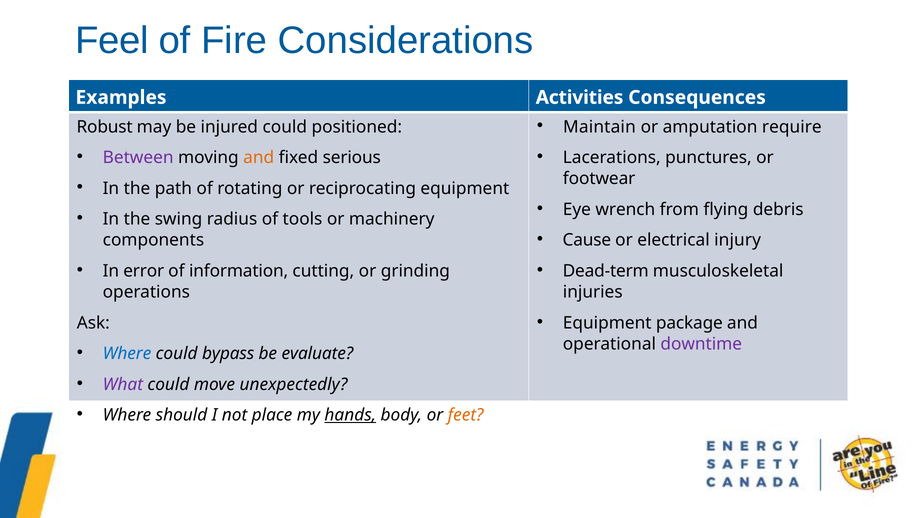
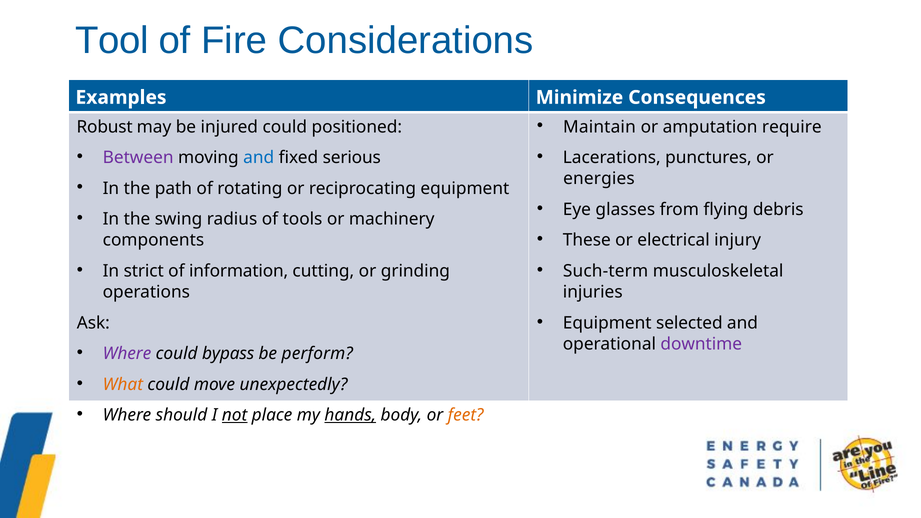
Feel: Feel -> Tool (112, 40)
Activities: Activities -> Minimize (579, 97)
and colour: orange -> blue (259, 158)
footwear: footwear -> energies (599, 179)
wrench: wrench -> glasses (625, 209)
Cause: Cause -> These (587, 240)
error: error -> strict (144, 271)
Dead-term: Dead-term -> Such-term (606, 271)
package: package -> selected (689, 323)
Where colour: blue -> purple (127, 354)
evaluate: evaluate -> perform (317, 354)
What colour: purple -> orange (123, 384)
not underline: none -> present (235, 415)
